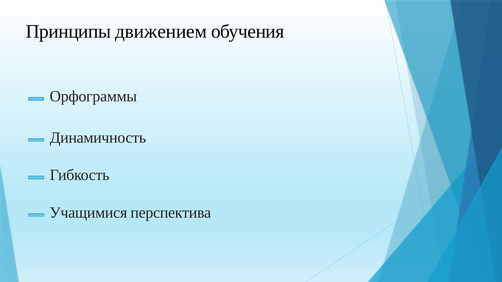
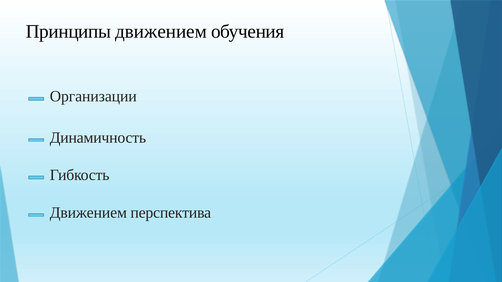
Орфограммы: Орфограммы -> Организации (93, 97)
Учащимися: Учащимися -> Движением (88, 213)
